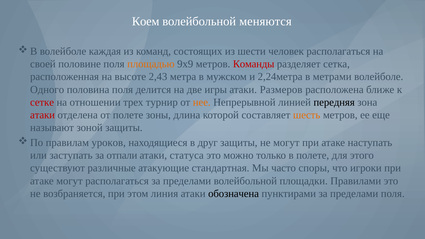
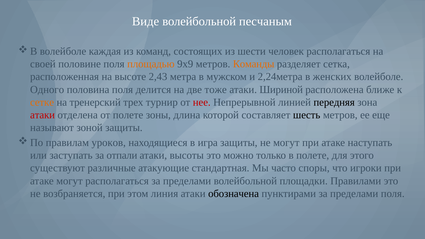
Коем: Коем -> Виде (146, 22)
меняются: меняются -> песчаным (265, 22)
Команды colour: red -> orange (254, 64)
метрами: метрами -> женских (332, 77)
игры: игры -> тоже (216, 90)
Размеров: Размеров -> Шириной (281, 90)
сетке colour: red -> orange (42, 102)
отношении: отношении -> тренерский (95, 102)
нее colour: orange -> red (202, 102)
шесть colour: orange -> black (307, 115)
друг: друг -> игра (208, 143)
статуса: статуса -> высоты (187, 155)
